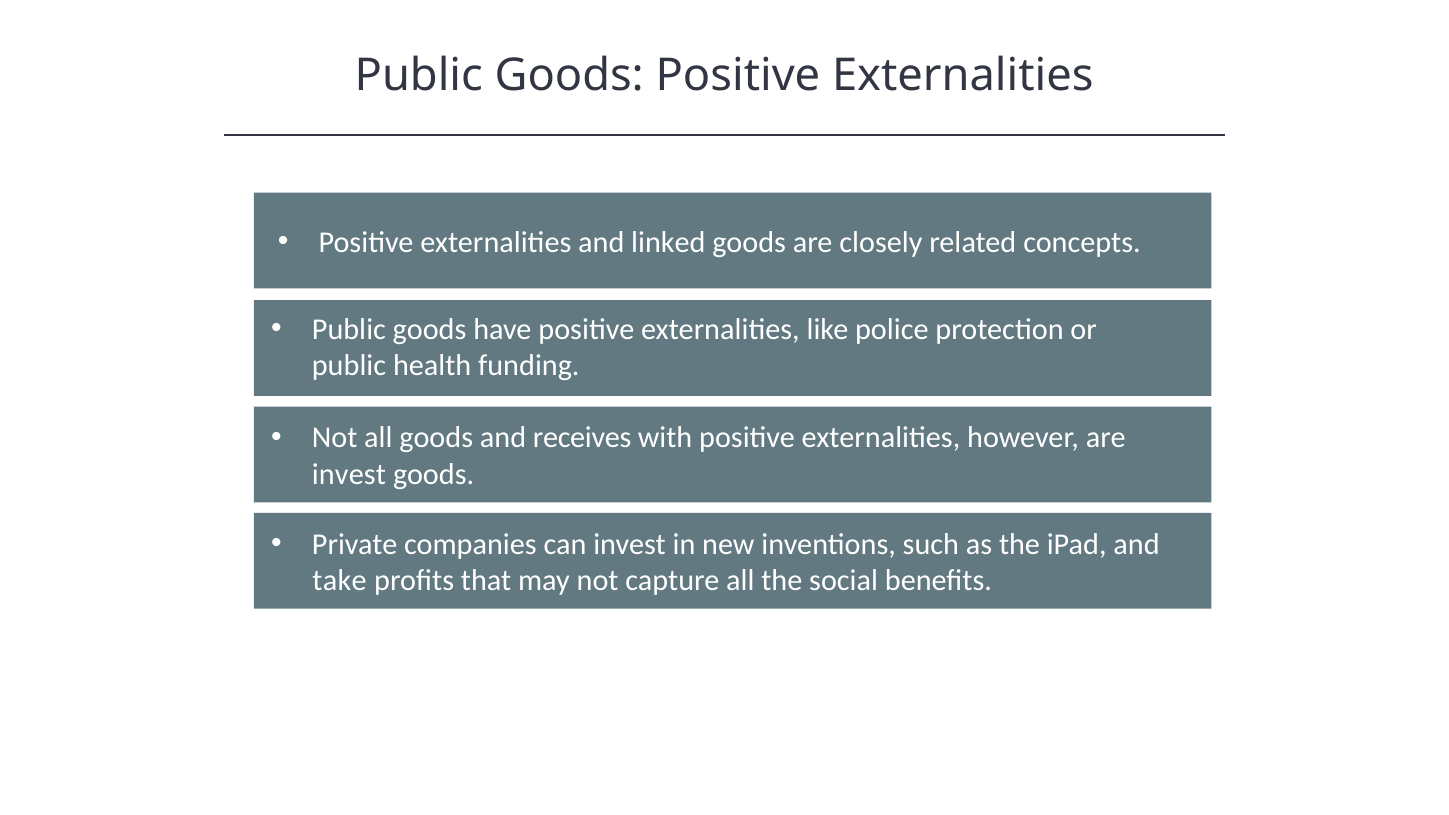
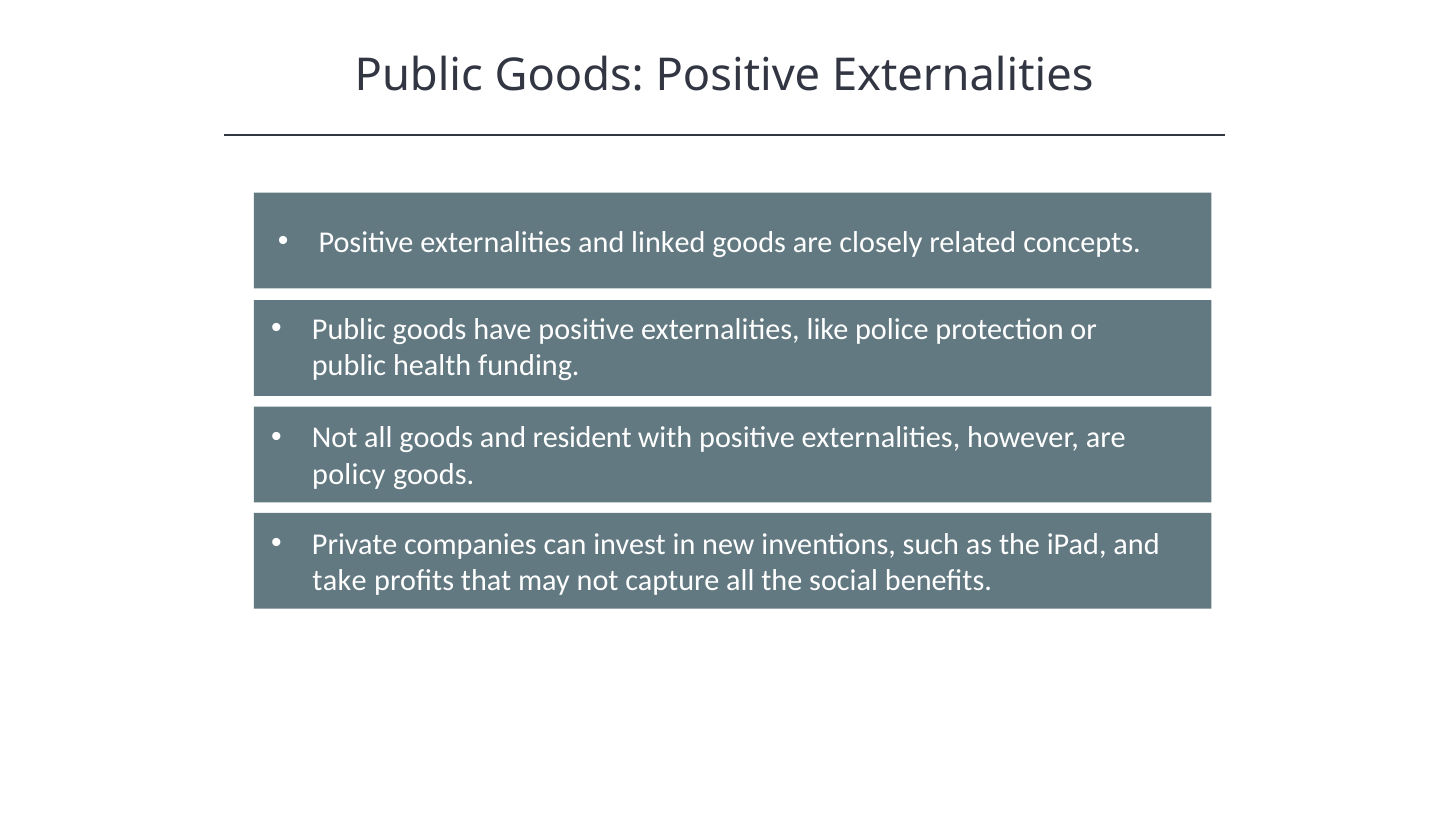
receives: receives -> resident (582, 438)
invest: invest -> policy (349, 474)
